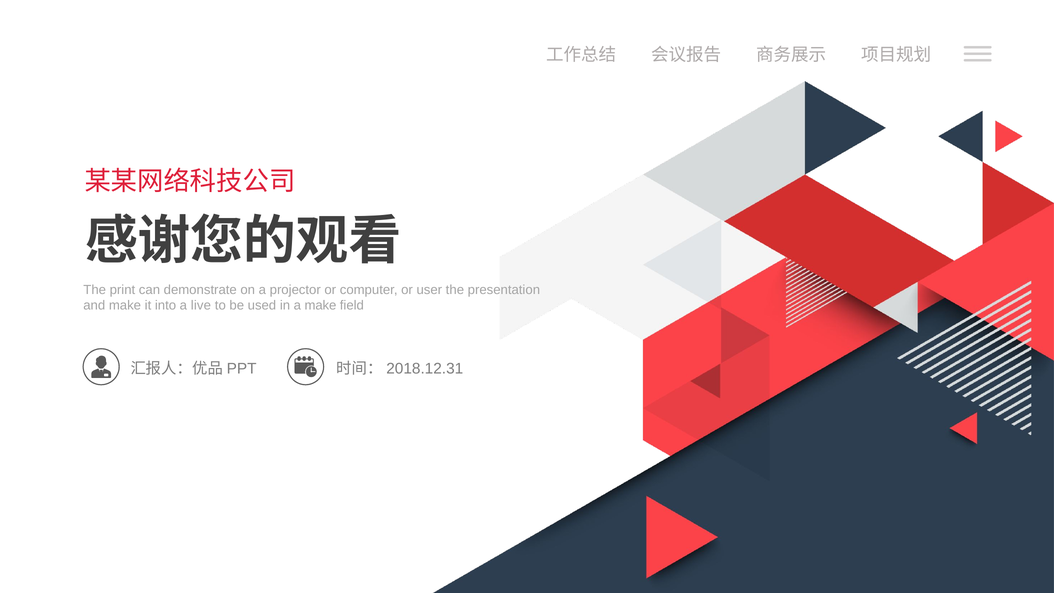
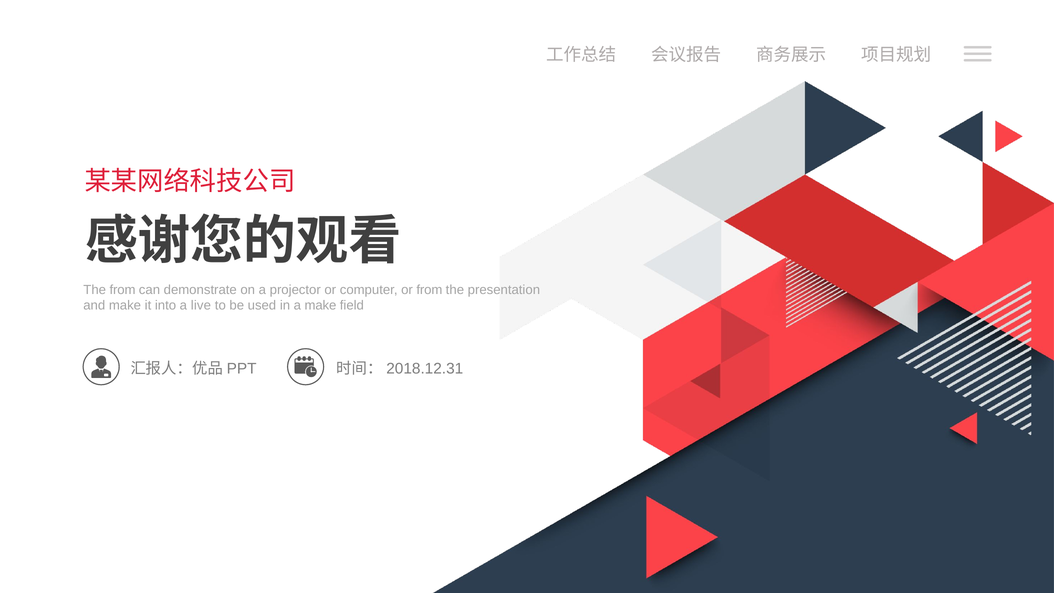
The print: print -> from (123, 290)
or user: user -> from (429, 290)
